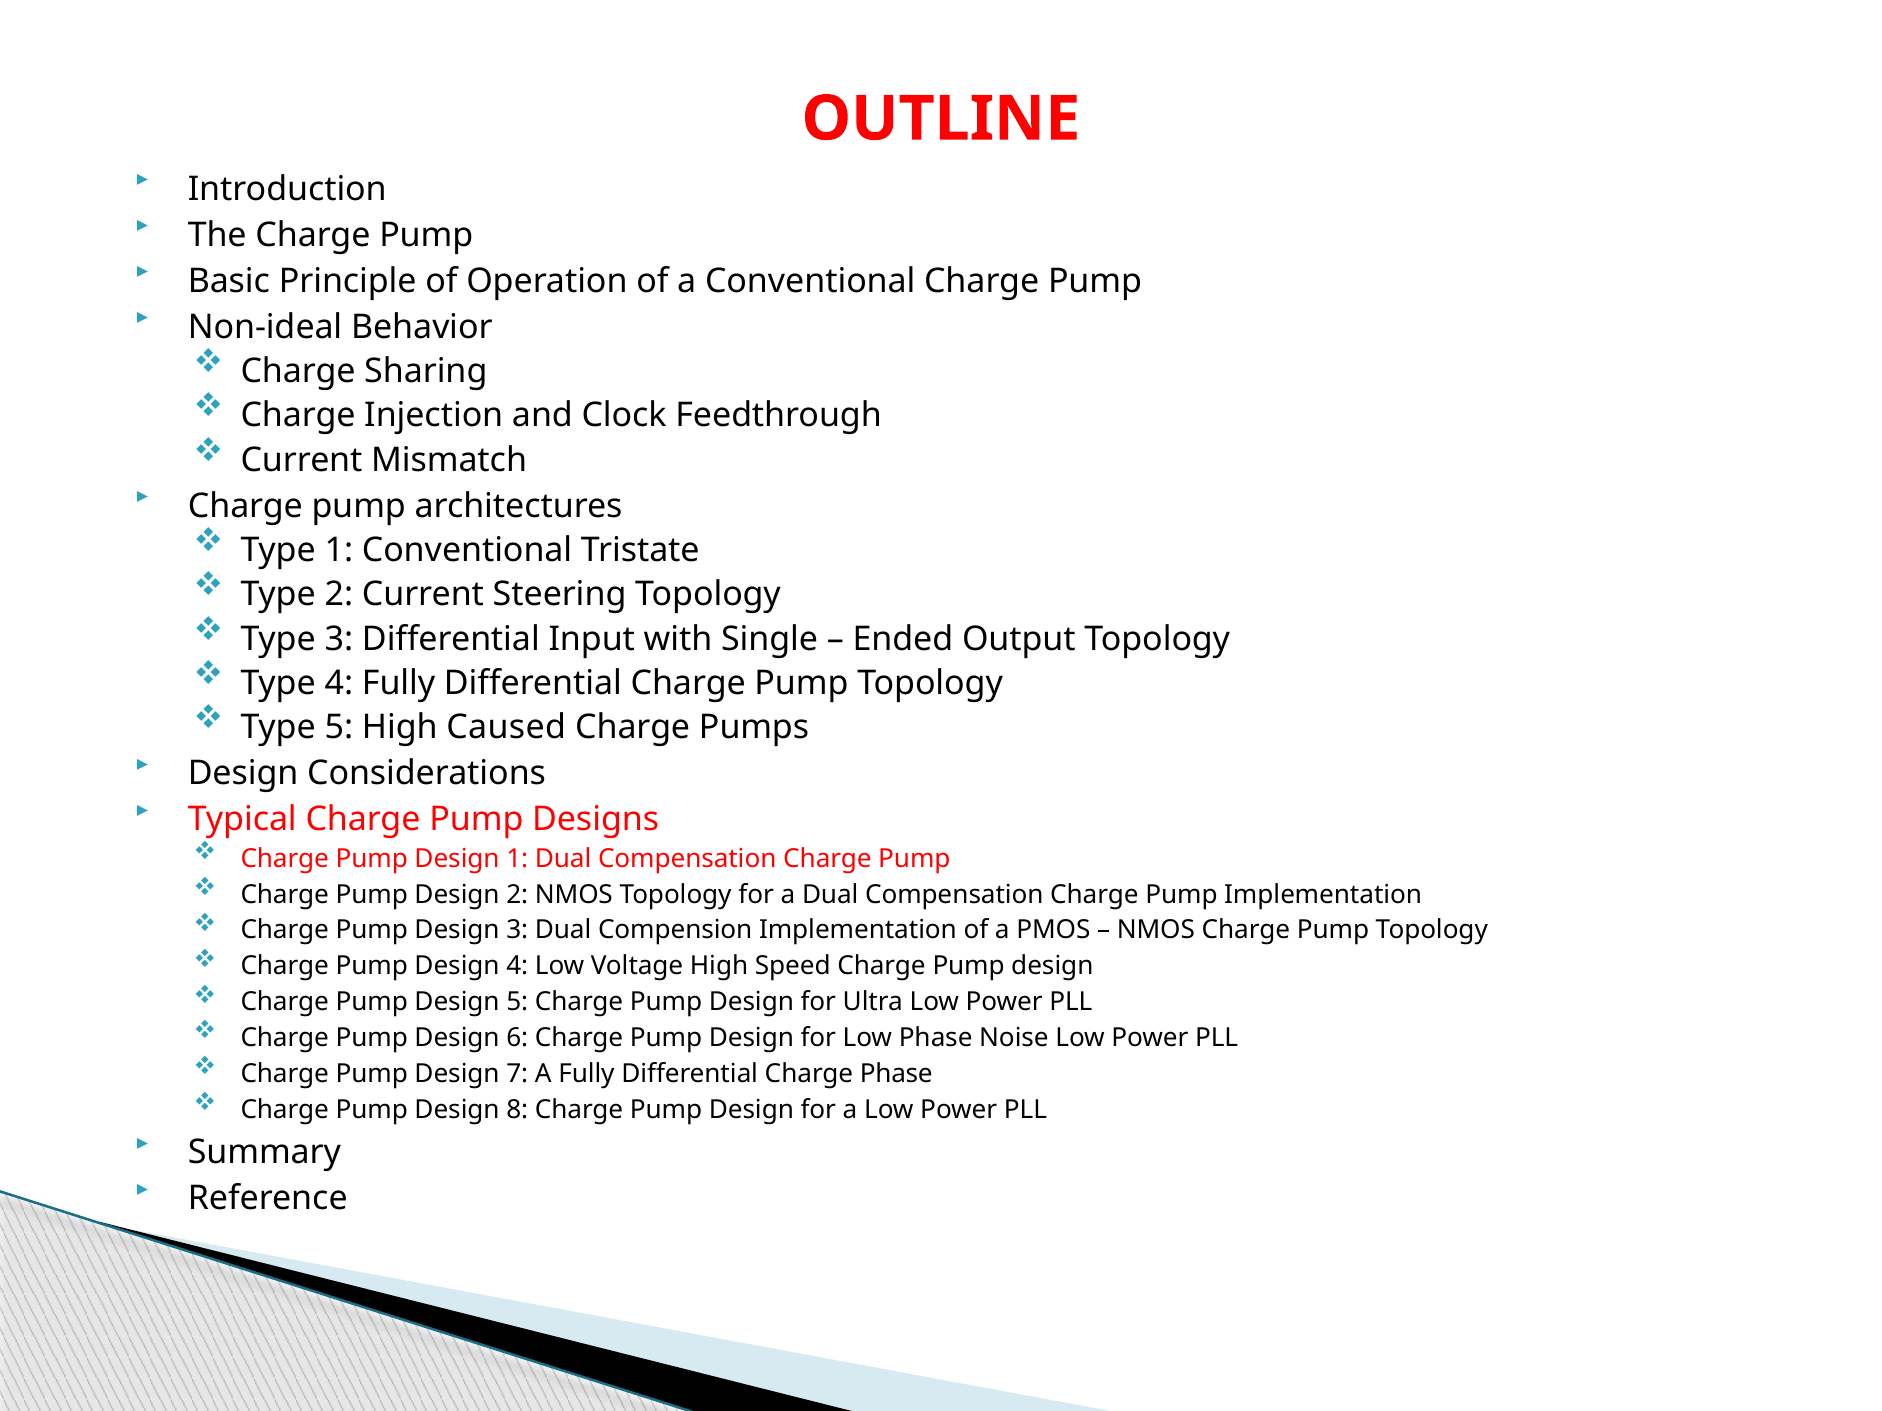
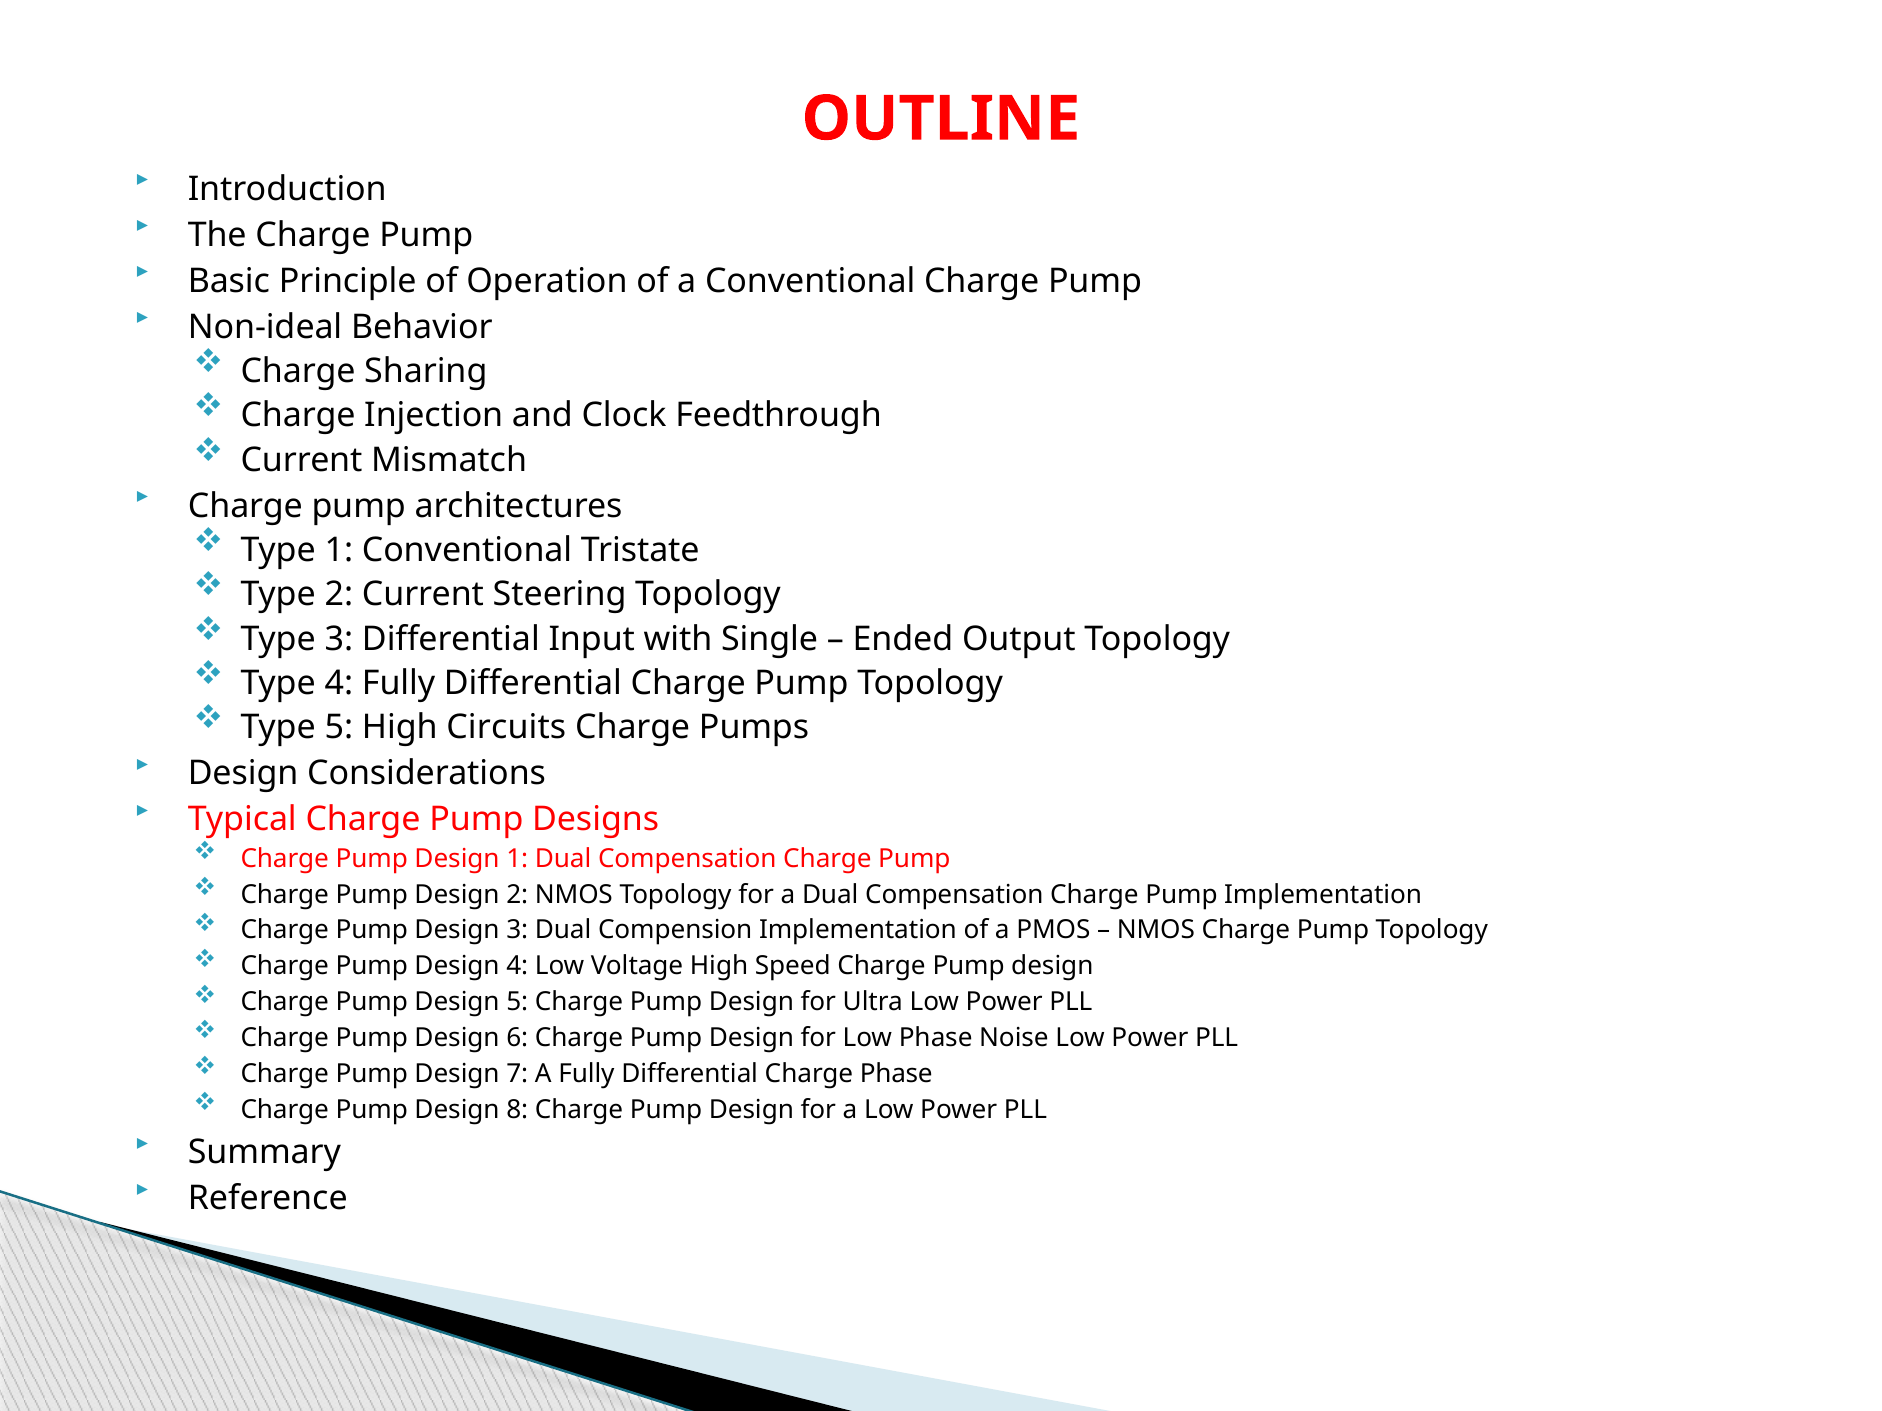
Caused: Caused -> Circuits (506, 728)
